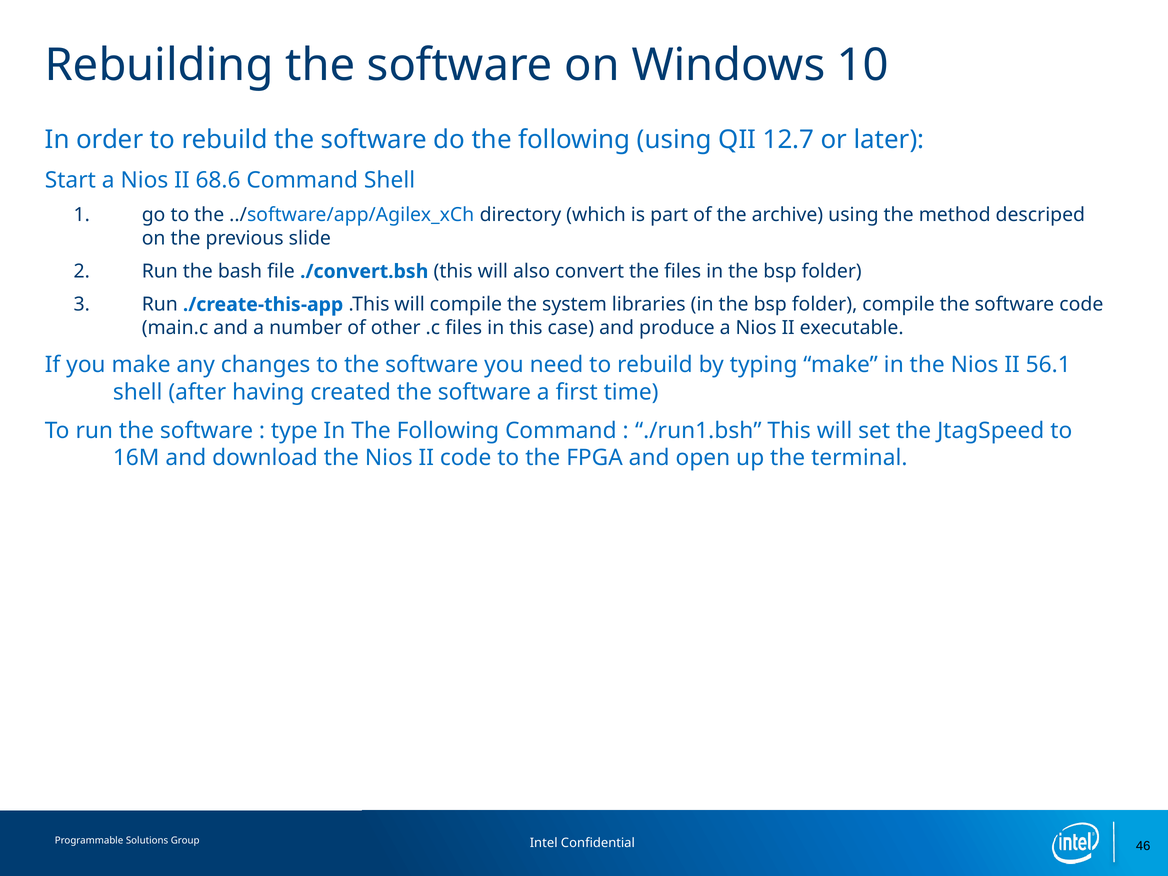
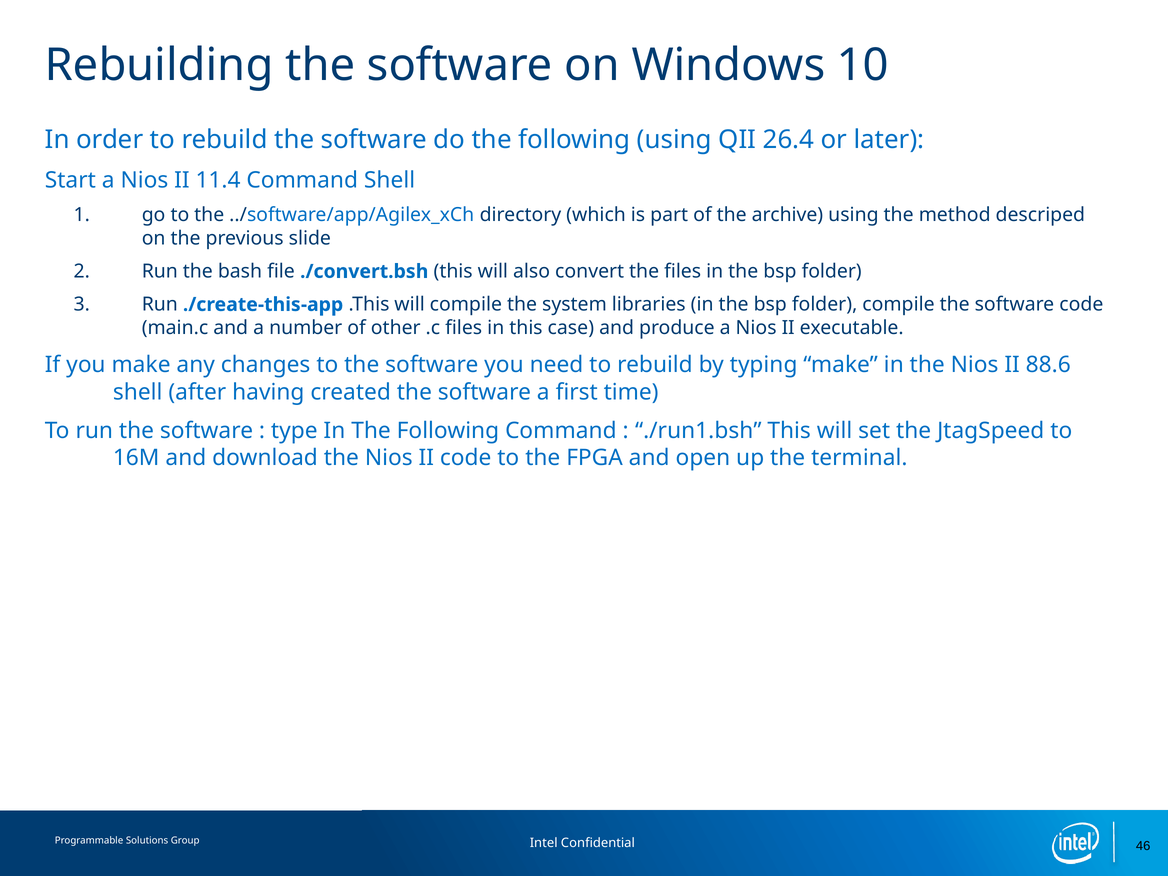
12.7: 12.7 -> 26.4 (788, 140)
68.6: 68.6 -> 11.4 (218, 180)
56.1: 56.1 -> 88.6 (1048, 365)
